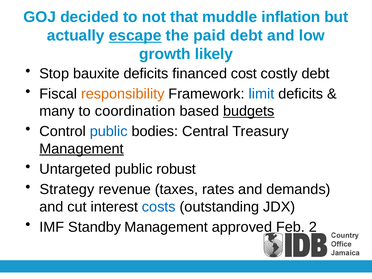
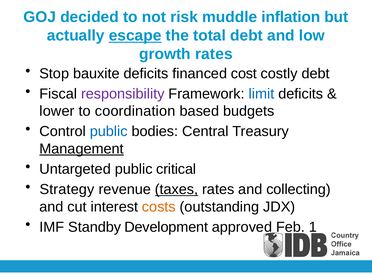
that: that -> risk (184, 17)
paid: paid -> total (210, 35)
growth likely: likely -> rates (214, 54)
responsibility colour: orange -> purple (123, 94)
many: many -> lower (57, 111)
budgets underline: present -> none (249, 111)
robust: robust -> critical (176, 169)
taxes underline: none -> present (177, 189)
demands: demands -> collecting (298, 189)
costs colour: blue -> orange (159, 207)
Standby Management: Management -> Development (166, 227)
2: 2 -> 1 (313, 227)
